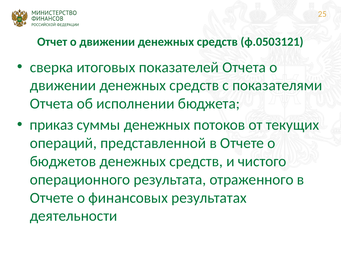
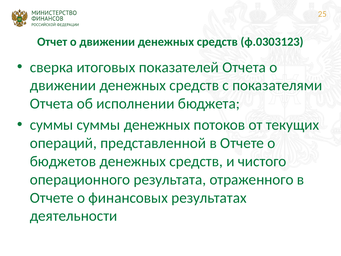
ф.0503121: ф.0503121 -> ф.0303123 (272, 42)
приказ: приказ -> суммы (52, 125)
